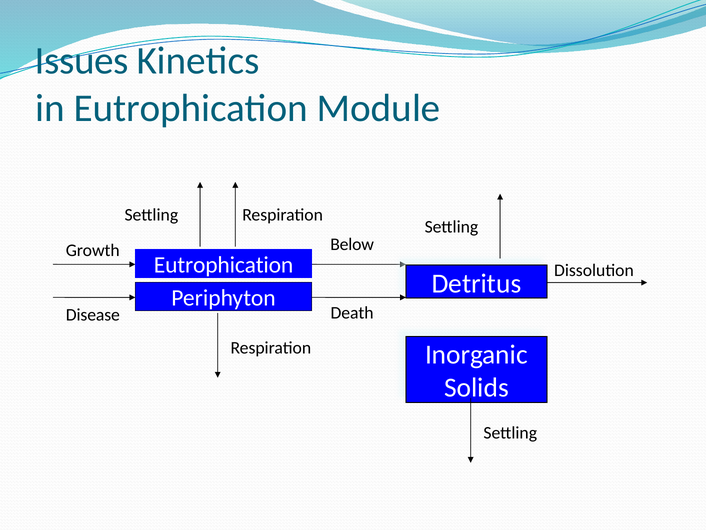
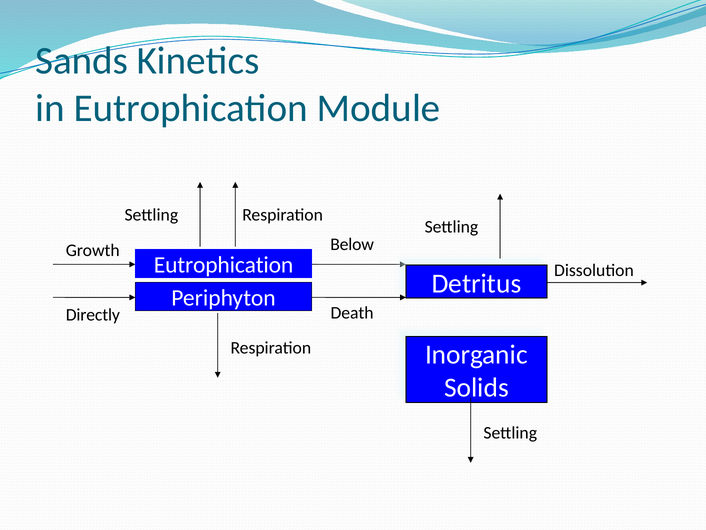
Issues: Issues -> Sands (82, 61)
Disease: Disease -> Directly (93, 315)
